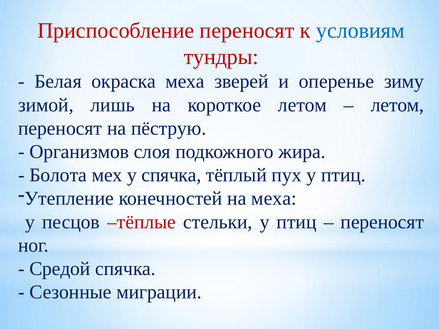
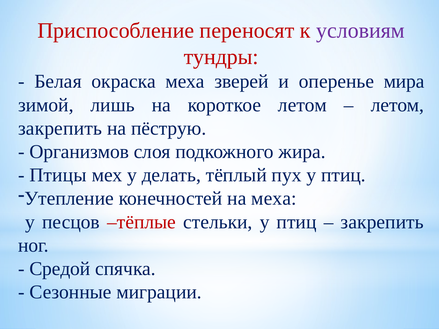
условиям colour: blue -> purple (360, 31)
зиму: зиму -> мира (404, 82)
переносят: переносят -> закрепить (60, 128)
Болота: Болота -> Птицы (58, 175)
у спячка: спячка -> делать (171, 175)
переносят: переносят -> закрепить (382, 222)
